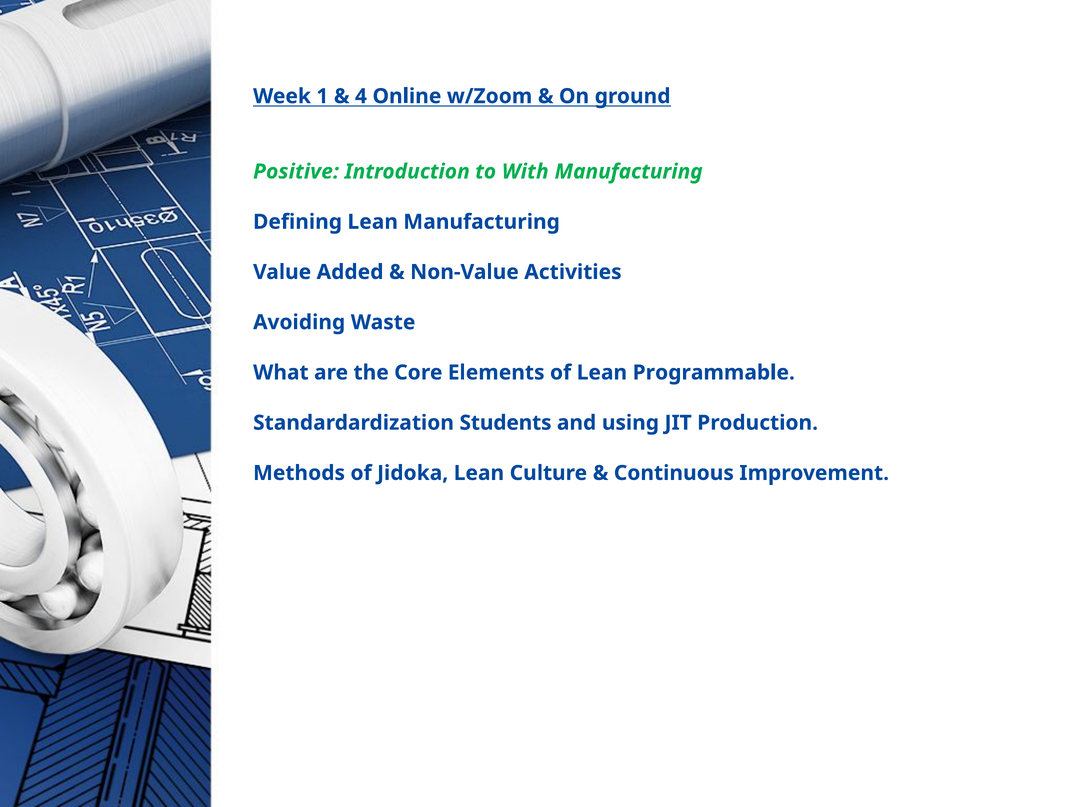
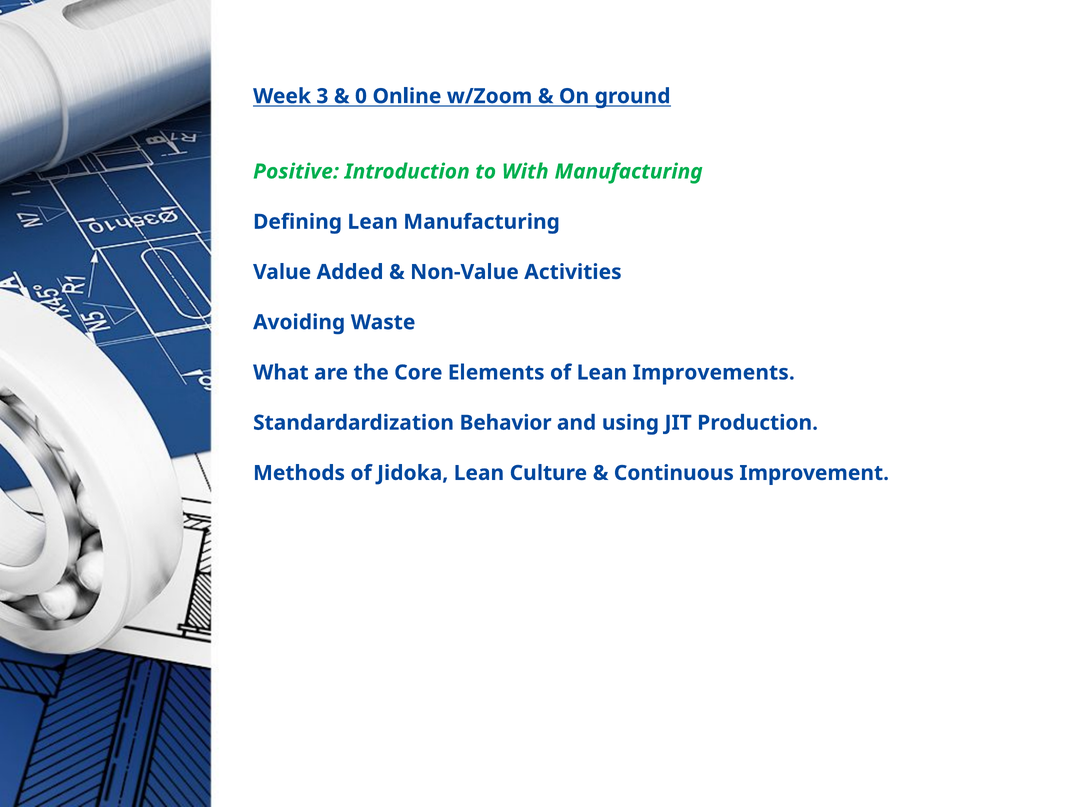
1: 1 -> 3 (322, 96)
4: 4 -> 0 (361, 96)
Programmable: Programmable -> Improvements (714, 373)
Students: Students -> Behavior (506, 423)
